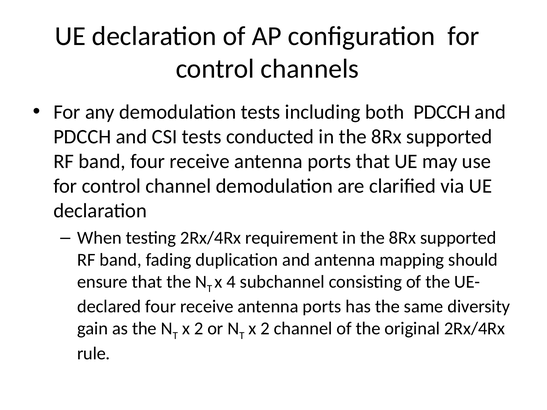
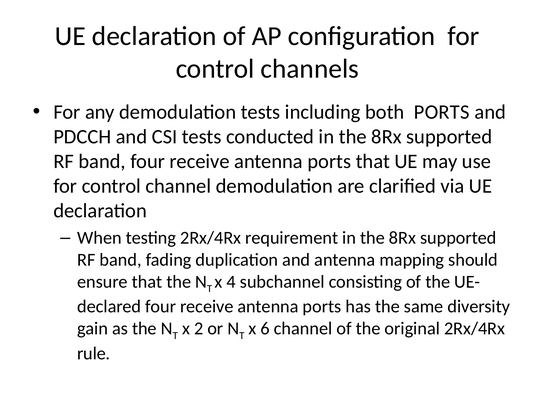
both PDCCH: PDCCH -> PORTS (442, 112)
2: 2 -> 6 (265, 329)
